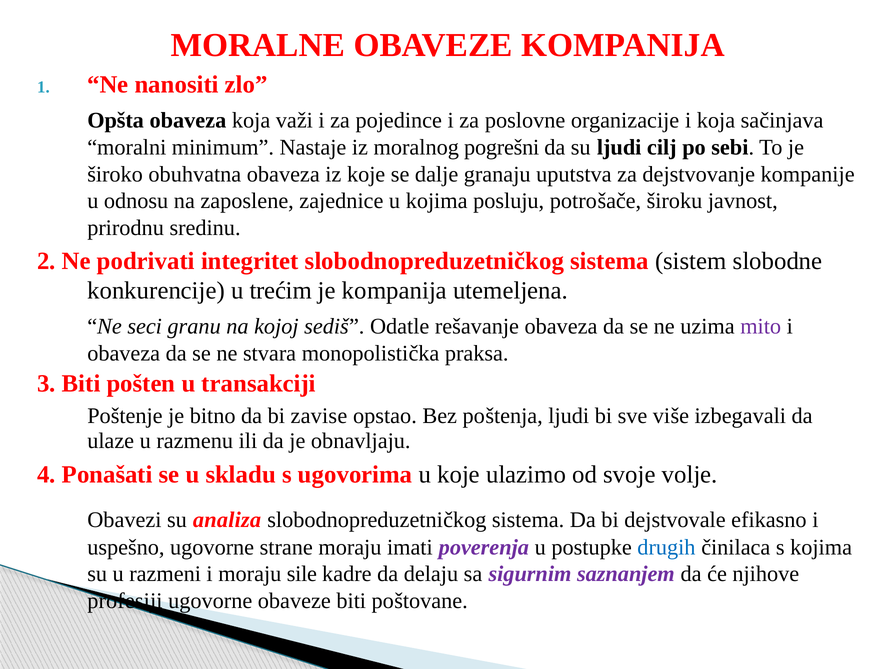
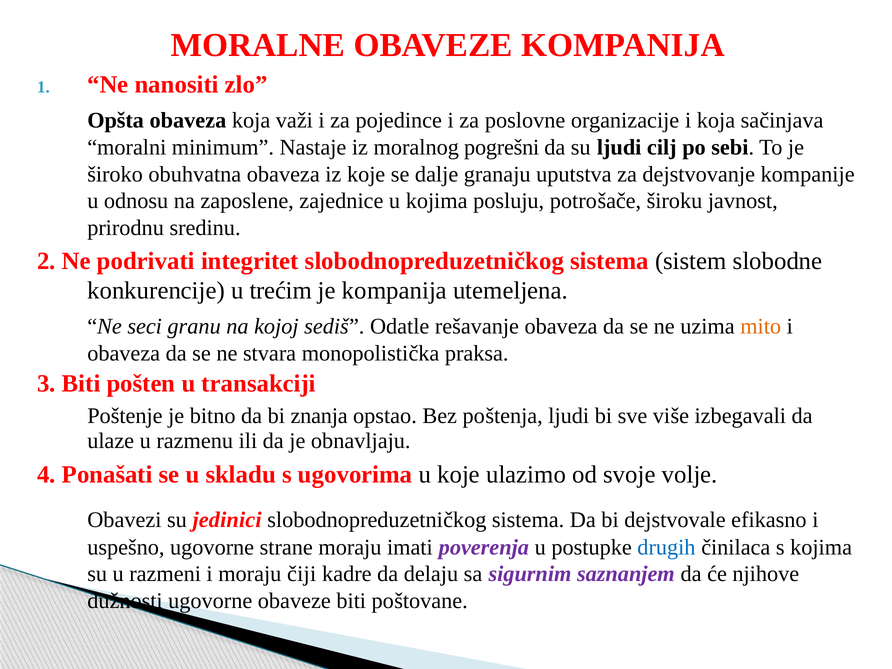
mito colour: purple -> orange (761, 326)
zavise: zavise -> znanja (319, 416)
analiza: analiza -> jedinici (227, 520)
sile: sile -> čiji (302, 574)
profesiji: profesiji -> dužnosti (125, 601)
